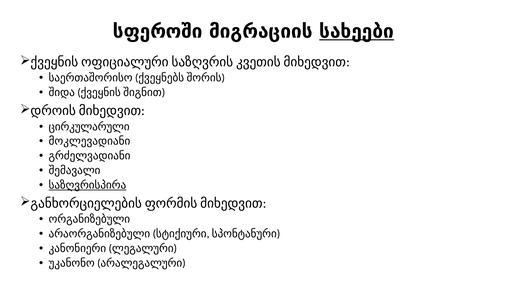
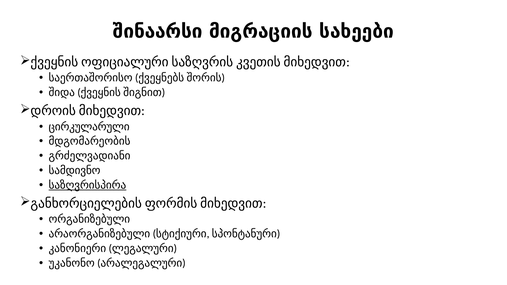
სფეროში: სფეროში -> შინაარსი (158, 32)
სახეები underline: present -> none (357, 32)
მოკლევადიანი: მოკლევადიანი -> მდგომარეობის (90, 141)
შემავალი: შემავალი -> სამდივნო (75, 171)
